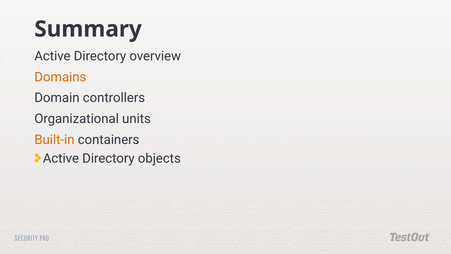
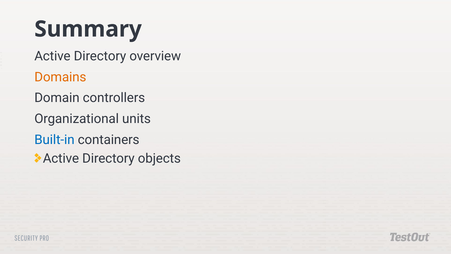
Built-in colour: orange -> blue (54, 140)
